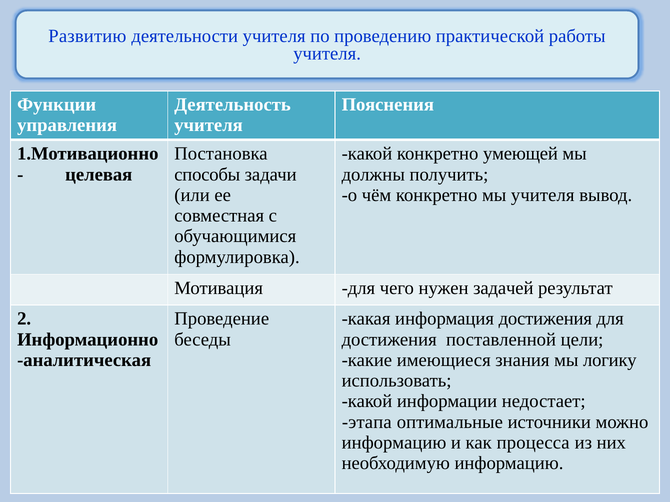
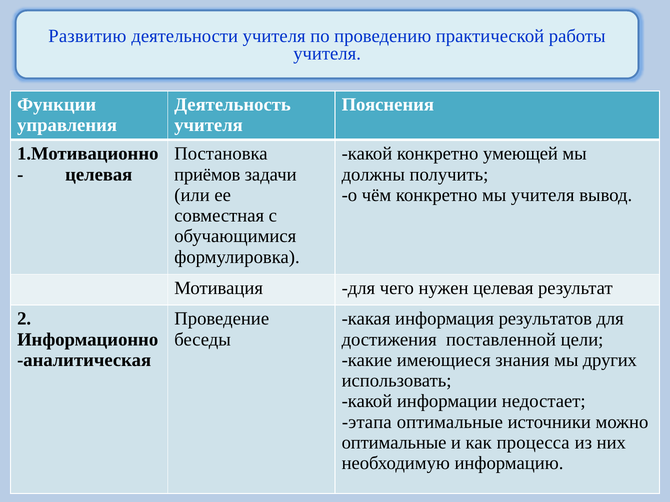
способы: способы -> приёмов (207, 175)
нужен задачей: задачей -> целевая (503, 288)
информация достижения: достижения -> результатов (545, 319)
логику: логику -> других (610, 360)
информацию: информацию -> оптимальные (394, 443)
